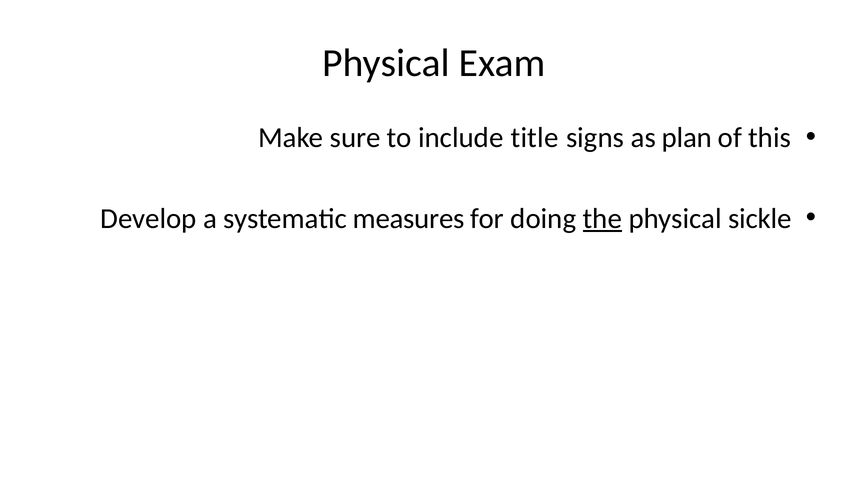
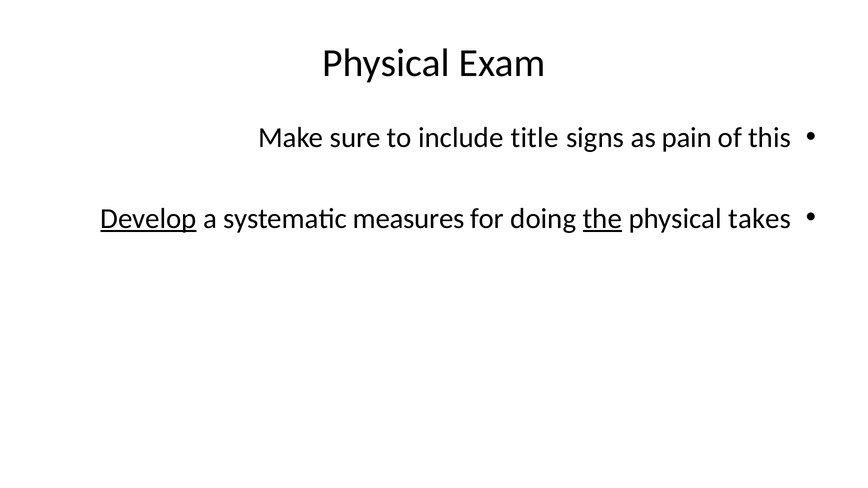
plan: plan -> pain (687, 138)
Develop underline: none -> present (148, 219)
sickle: sickle -> takes (760, 219)
